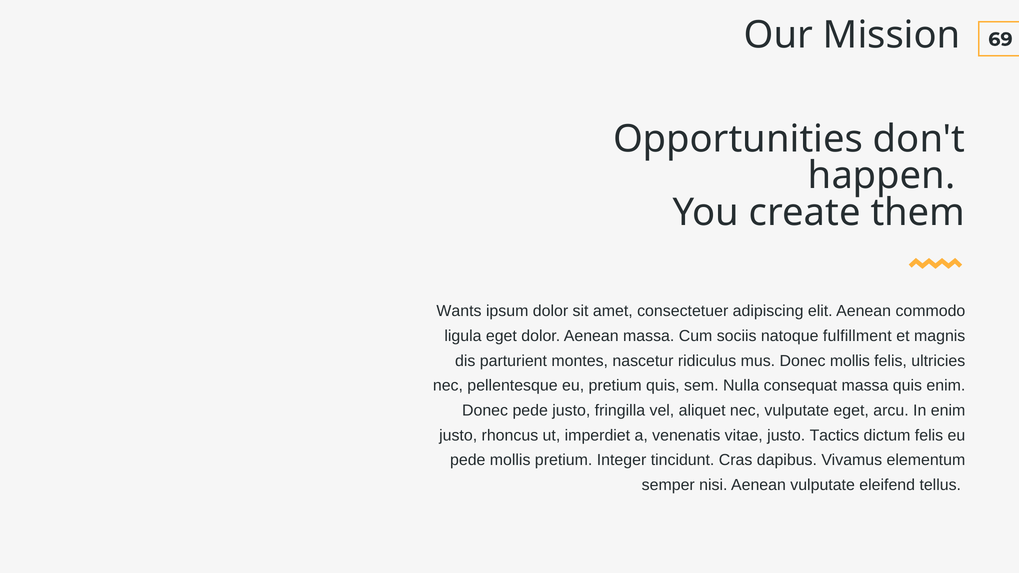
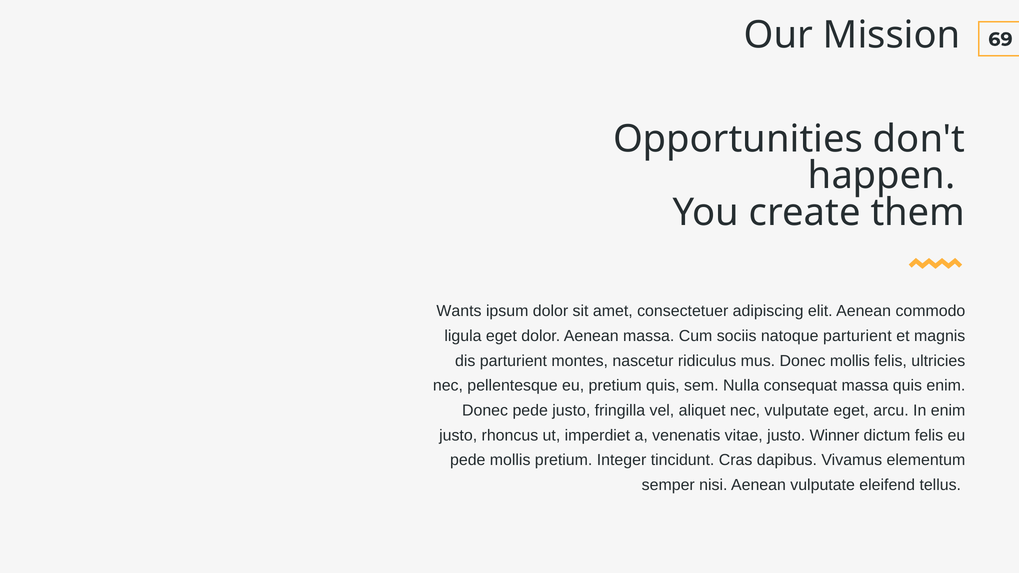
natoque fulfillment: fulfillment -> parturient (857, 336)
Tactics: Tactics -> Winner (834, 435)
